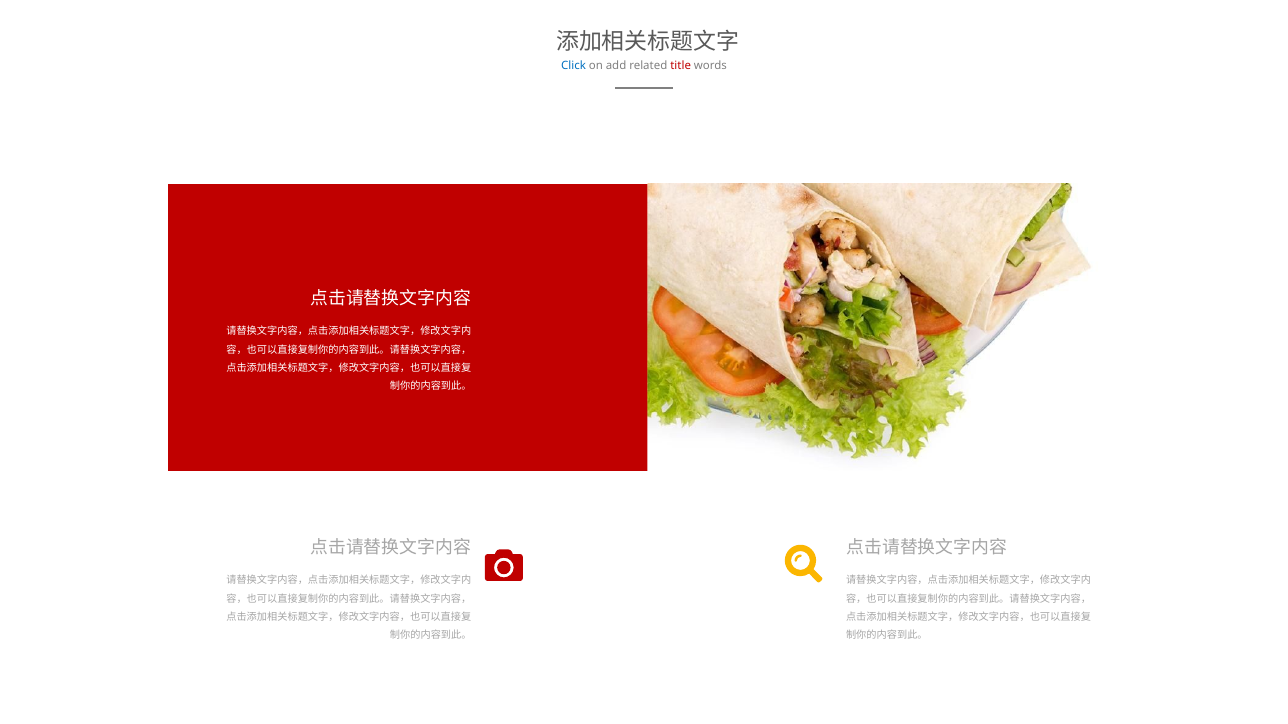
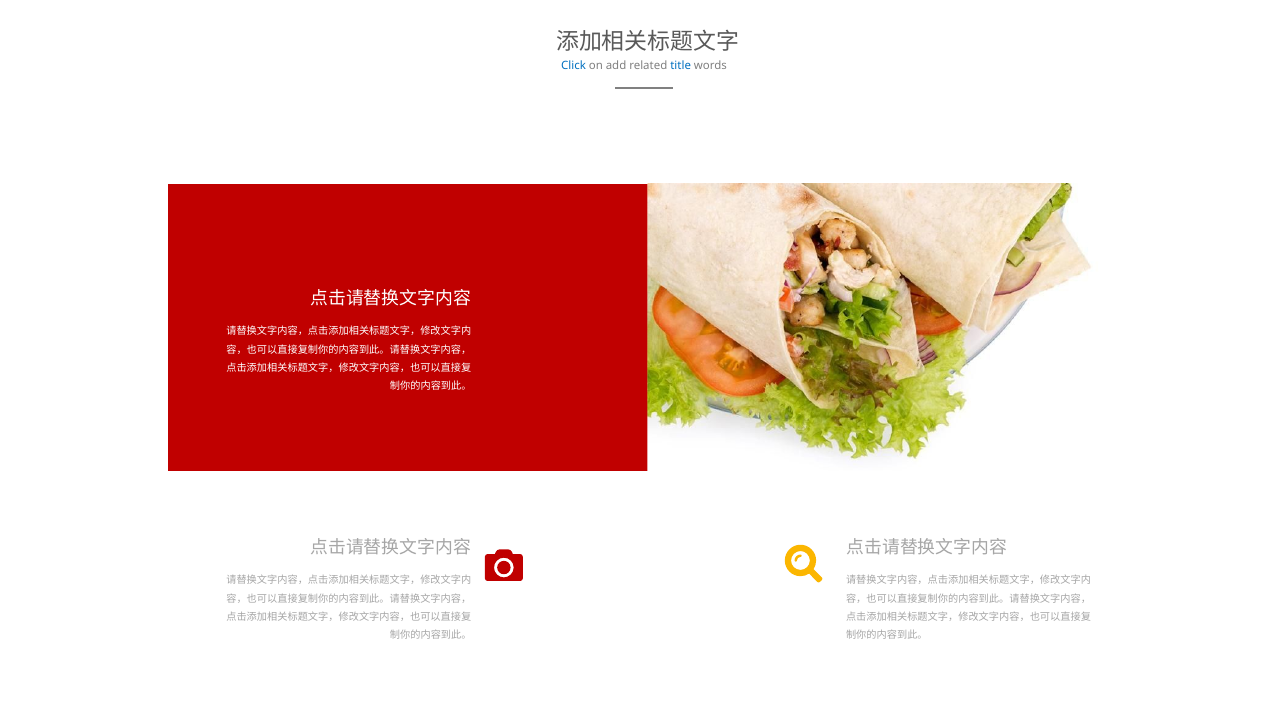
title colour: red -> blue (681, 66)
